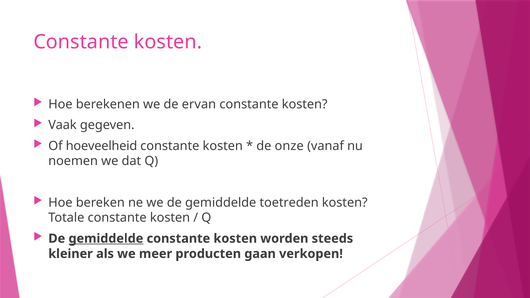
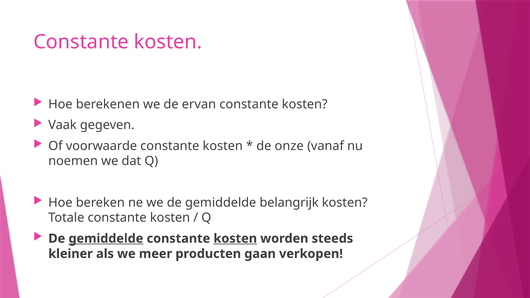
hoeveelheid: hoeveelheid -> voorwaarde (101, 146)
toetreden: toetreden -> belangrijk (289, 203)
kosten underline: none -> present (235, 239)
